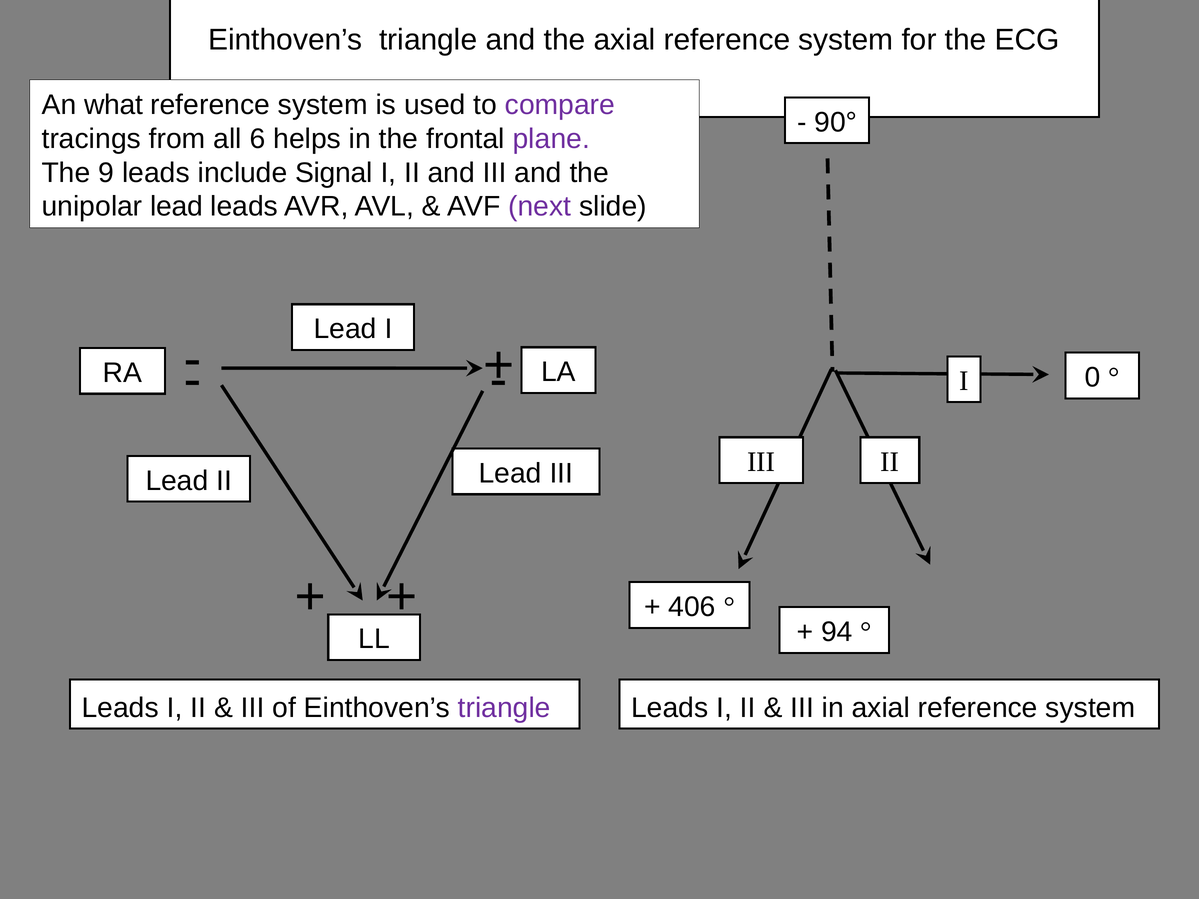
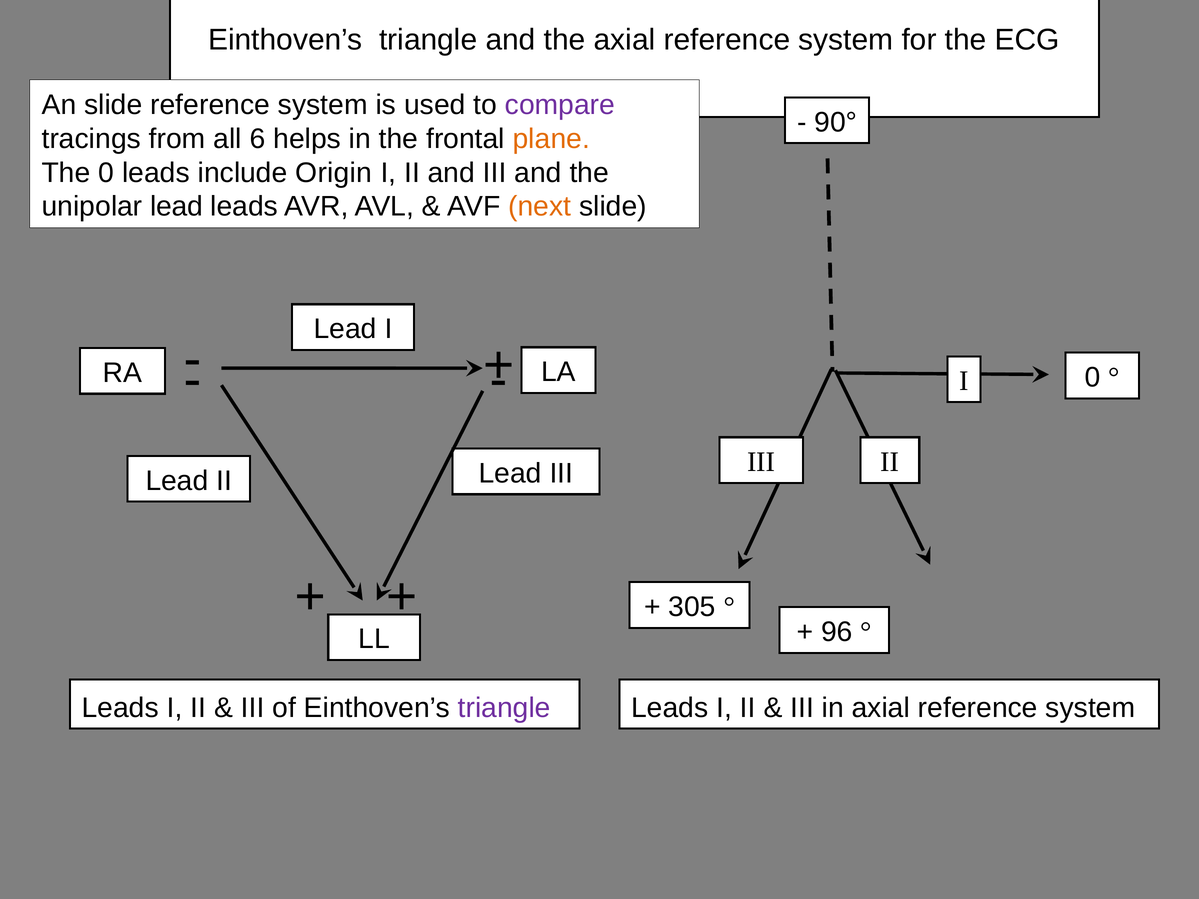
An what: what -> slide (113, 105)
plane colour: purple -> orange (551, 139)
The 9: 9 -> 0 (106, 173)
Signal: Signal -> Origin (334, 173)
next colour: purple -> orange (540, 207)
406: 406 -> 305 (692, 607)
94: 94 -> 96 (837, 632)
